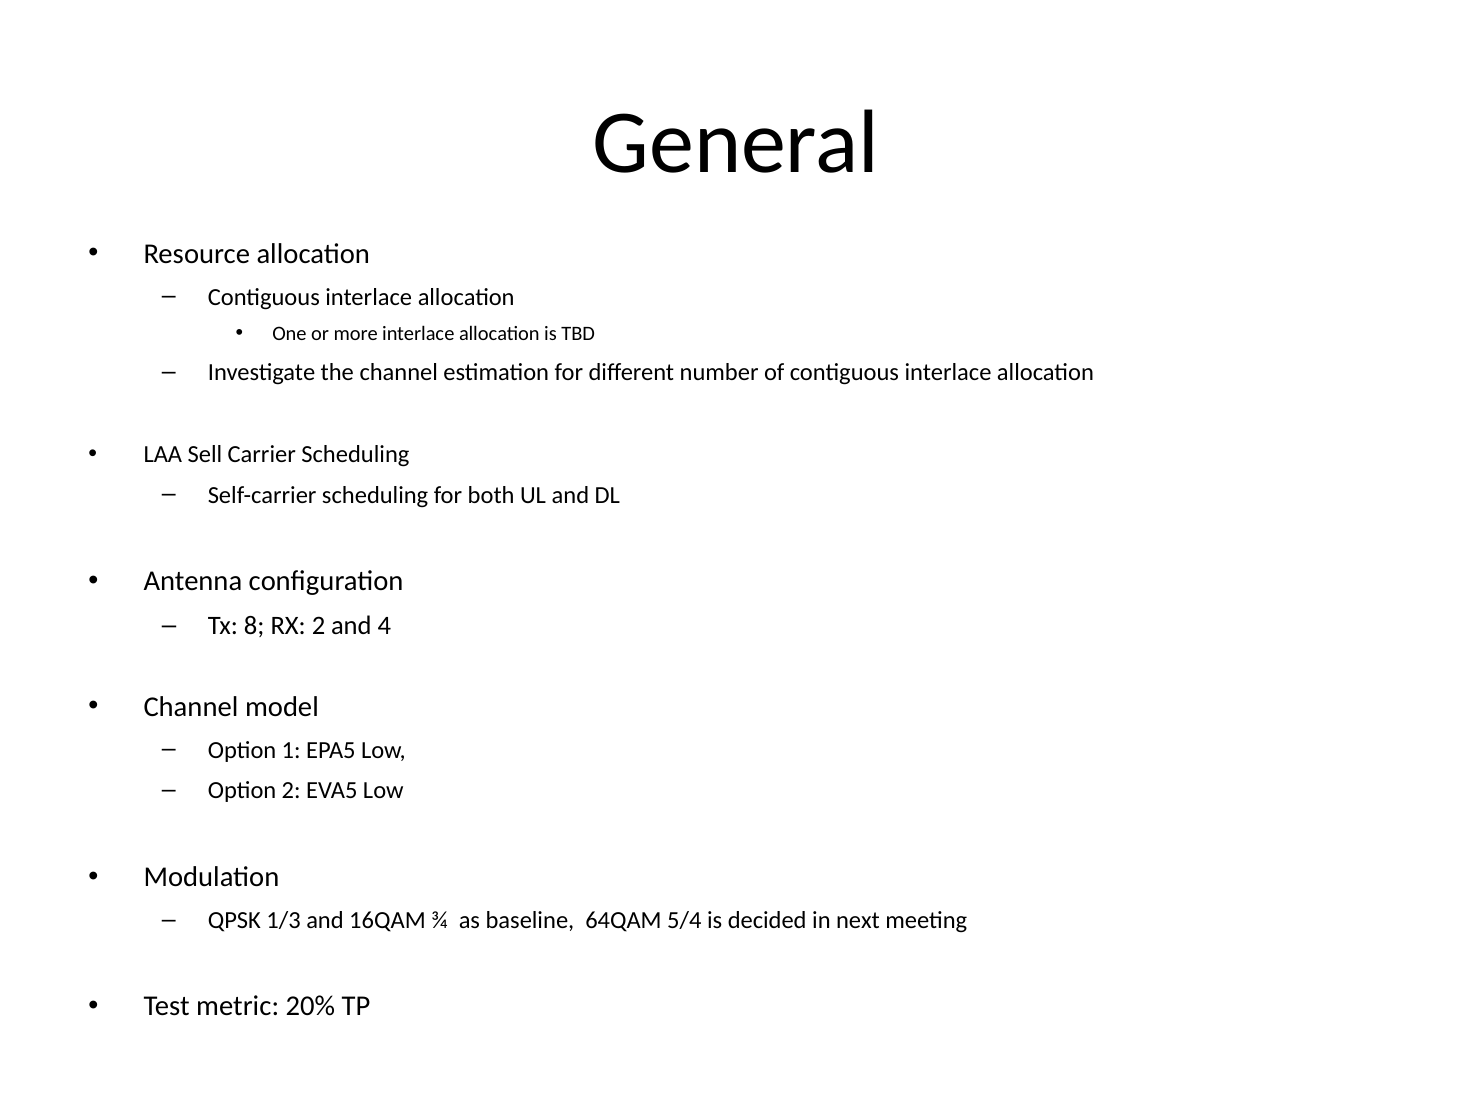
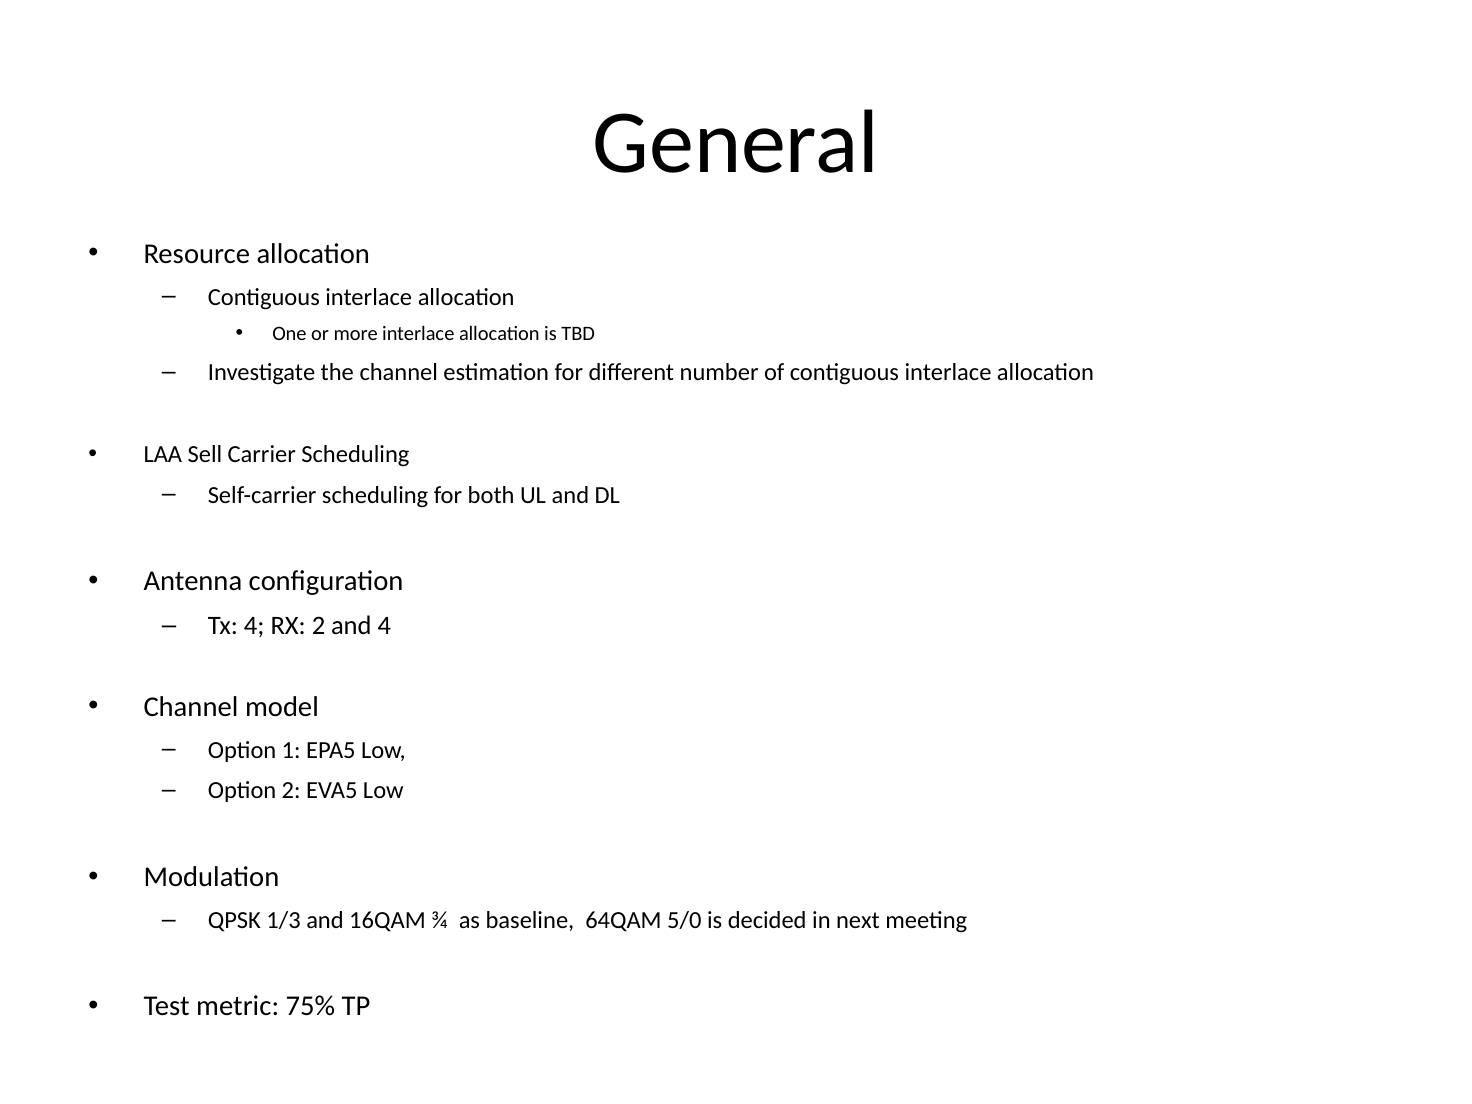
Tx 8: 8 -> 4 (254, 626)
5/4: 5/4 -> 5/0 (684, 920)
20%: 20% -> 75% (310, 1006)
